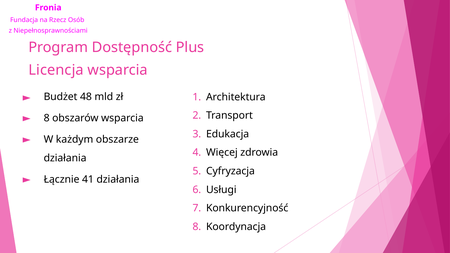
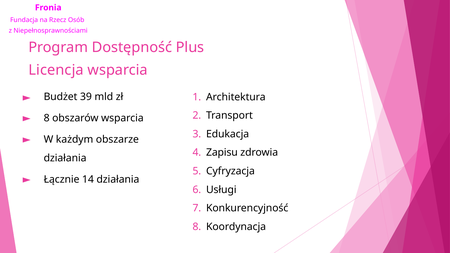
48: 48 -> 39 (86, 97)
Więcej: Więcej -> Zapisu (222, 153)
41: 41 -> 14 (88, 180)
